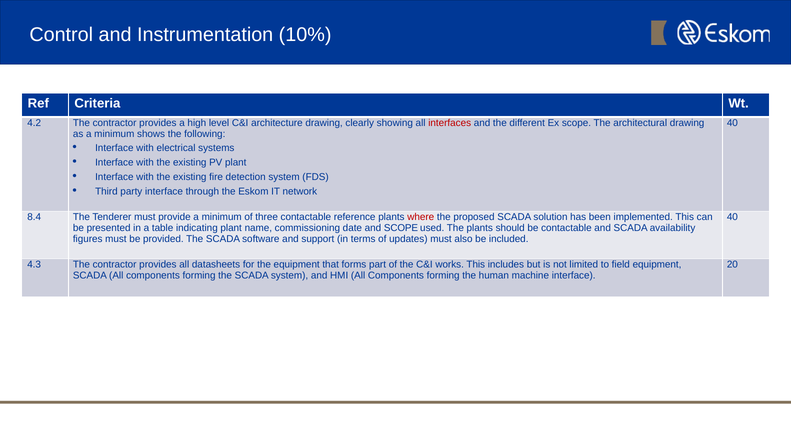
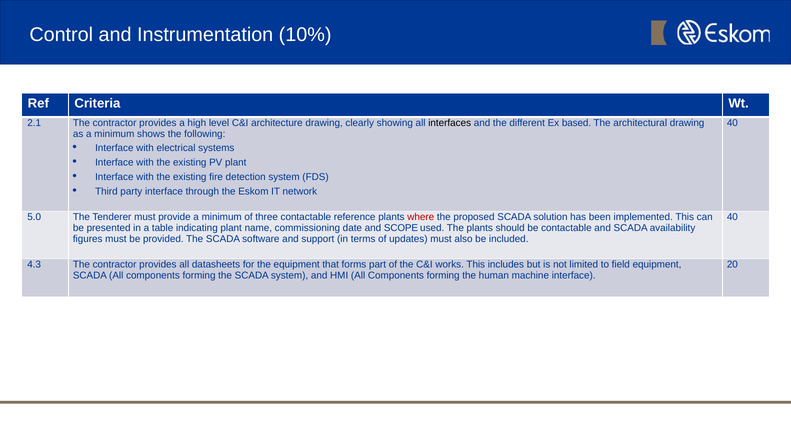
4.2: 4.2 -> 2.1 (34, 123)
interfaces colour: red -> black (450, 123)
Ex scope: scope -> based (577, 123)
8.4: 8.4 -> 5.0 (34, 217)
